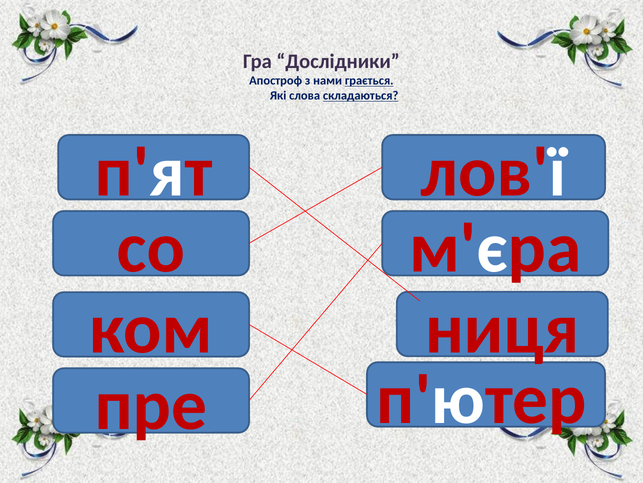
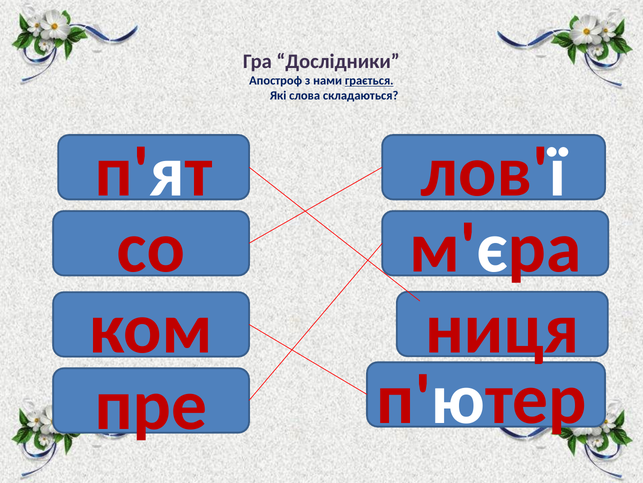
складаються underline: present -> none (361, 96)
